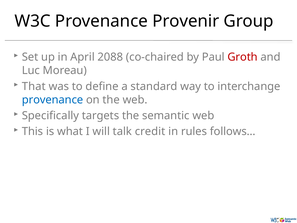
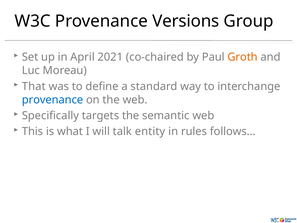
Provenir: Provenir -> Versions (186, 21)
2088: 2088 -> 2021 (110, 57)
Groth colour: red -> orange (243, 57)
credit: credit -> entity (150, 131)
